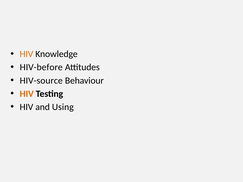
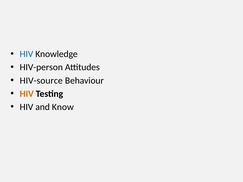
HIV colour: orange -> blue (26, 54)
HIV-before: HIV-before -> HIV-person (41, 67)
Using: Using -> Know (63, 107)
